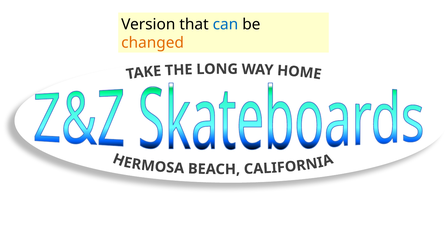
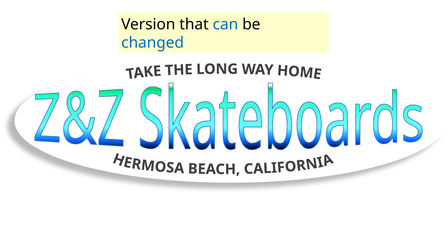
changed colour: orange -> blue (153, 43)
